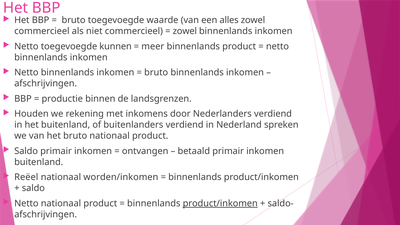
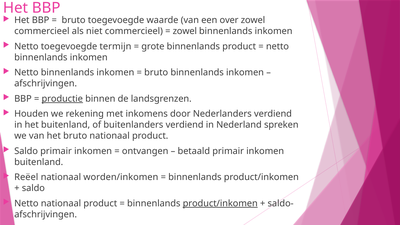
alles: alles -> over (229, 20)
kunnen: kunnen -> termijn (115, 46)
meer: meer -> grote (153, 46)
productie underline: none -> present (62, 99)
